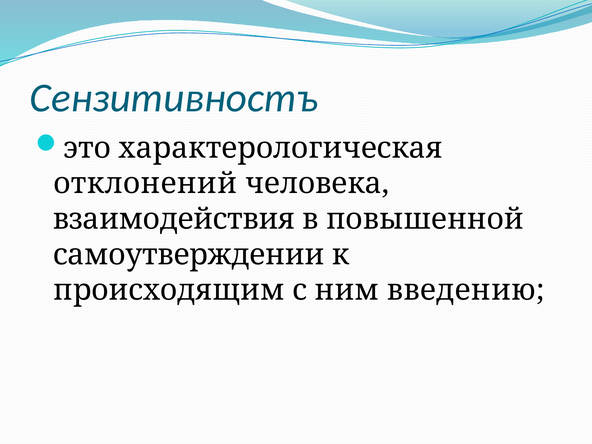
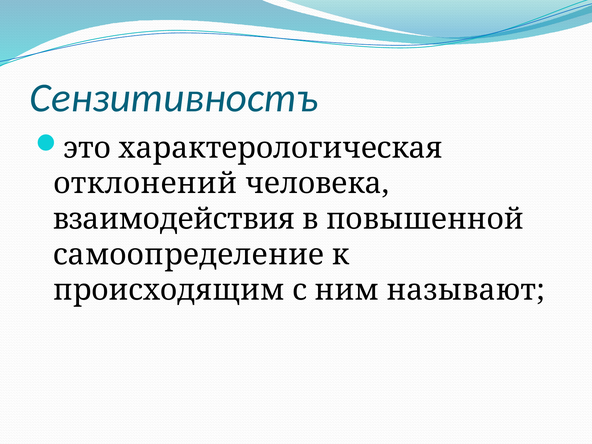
самоутверждении: самоутверждении -> самоопределение (189, 255)
введению: введению -> называют (466, 290)
